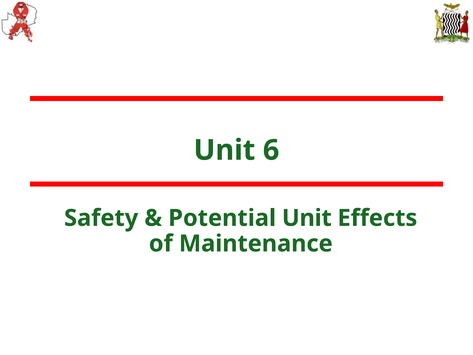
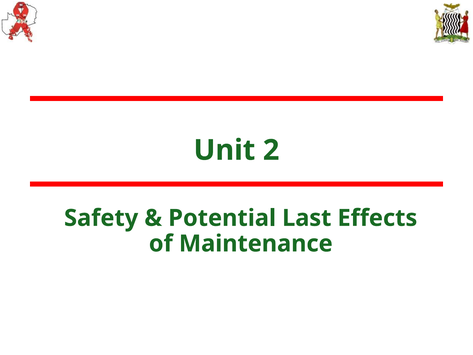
6: 6 -> 2 (271, 150)
Potential Unit: Unit -> Last (307, 218)
